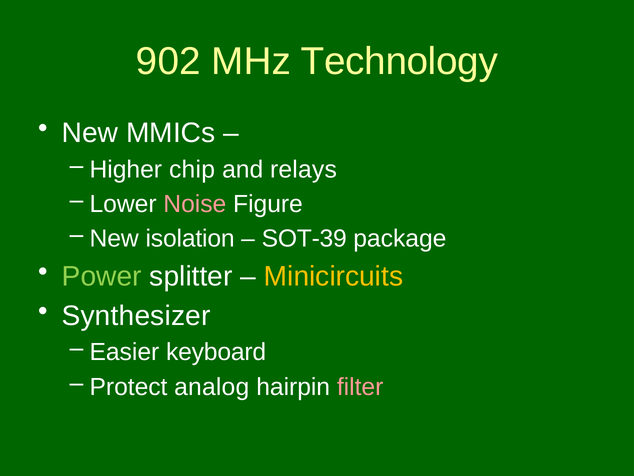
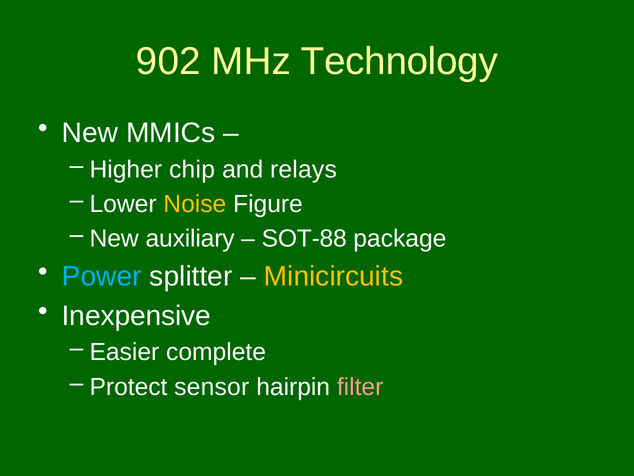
Noise colour: pink -> yellow (195, 204)
isolation: isolation -> auxiliary (190, 238)
SOT-39: SOT-39 -> SOT-88 (304, 238)
Power colour: light green -> light blue (102, 276)
Synthesizer: Synthesizer -> Inexpensive (136, 316)
keyboard: keyboard -> complete (216, 352)
analog: analog -> sensor (212, 387)
